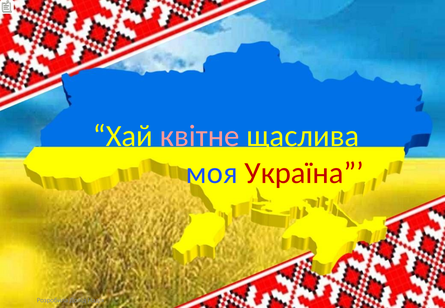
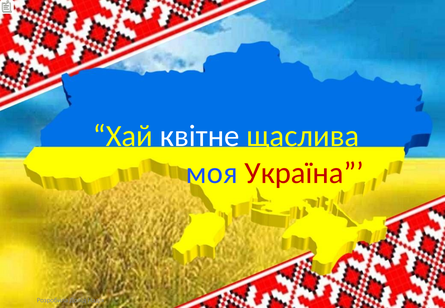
квітне colour: pink -> white (200, 136)
